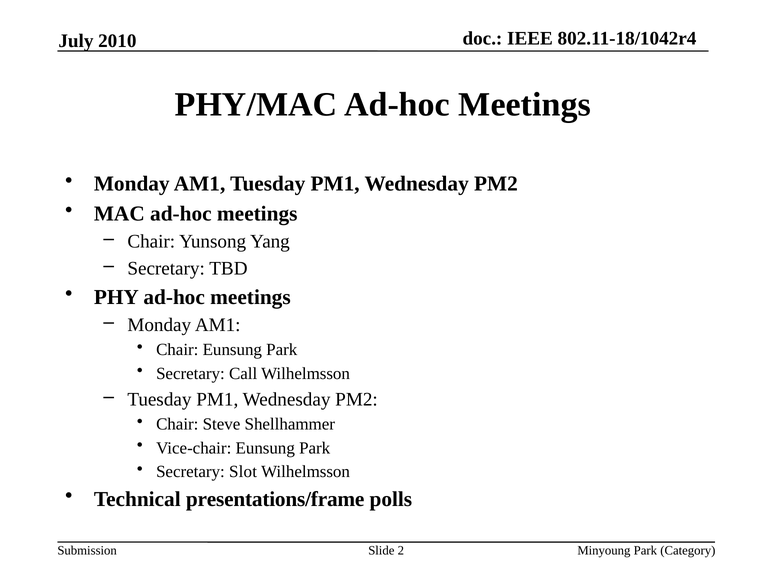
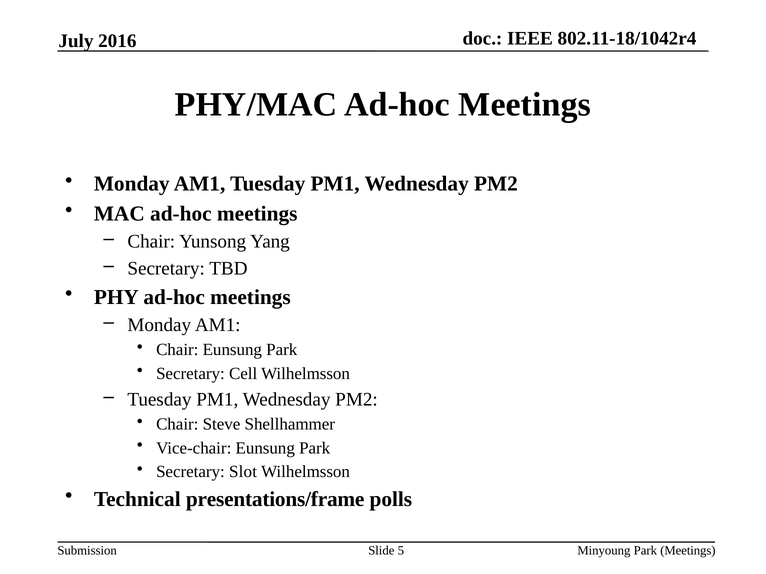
2010: 2010 -> 2016 (117, 41)
Call: Call -> Cell (243, 374)
2: 2 -> 5 (401, 551)
Park Category: Category -> Meetings (688, 551)
